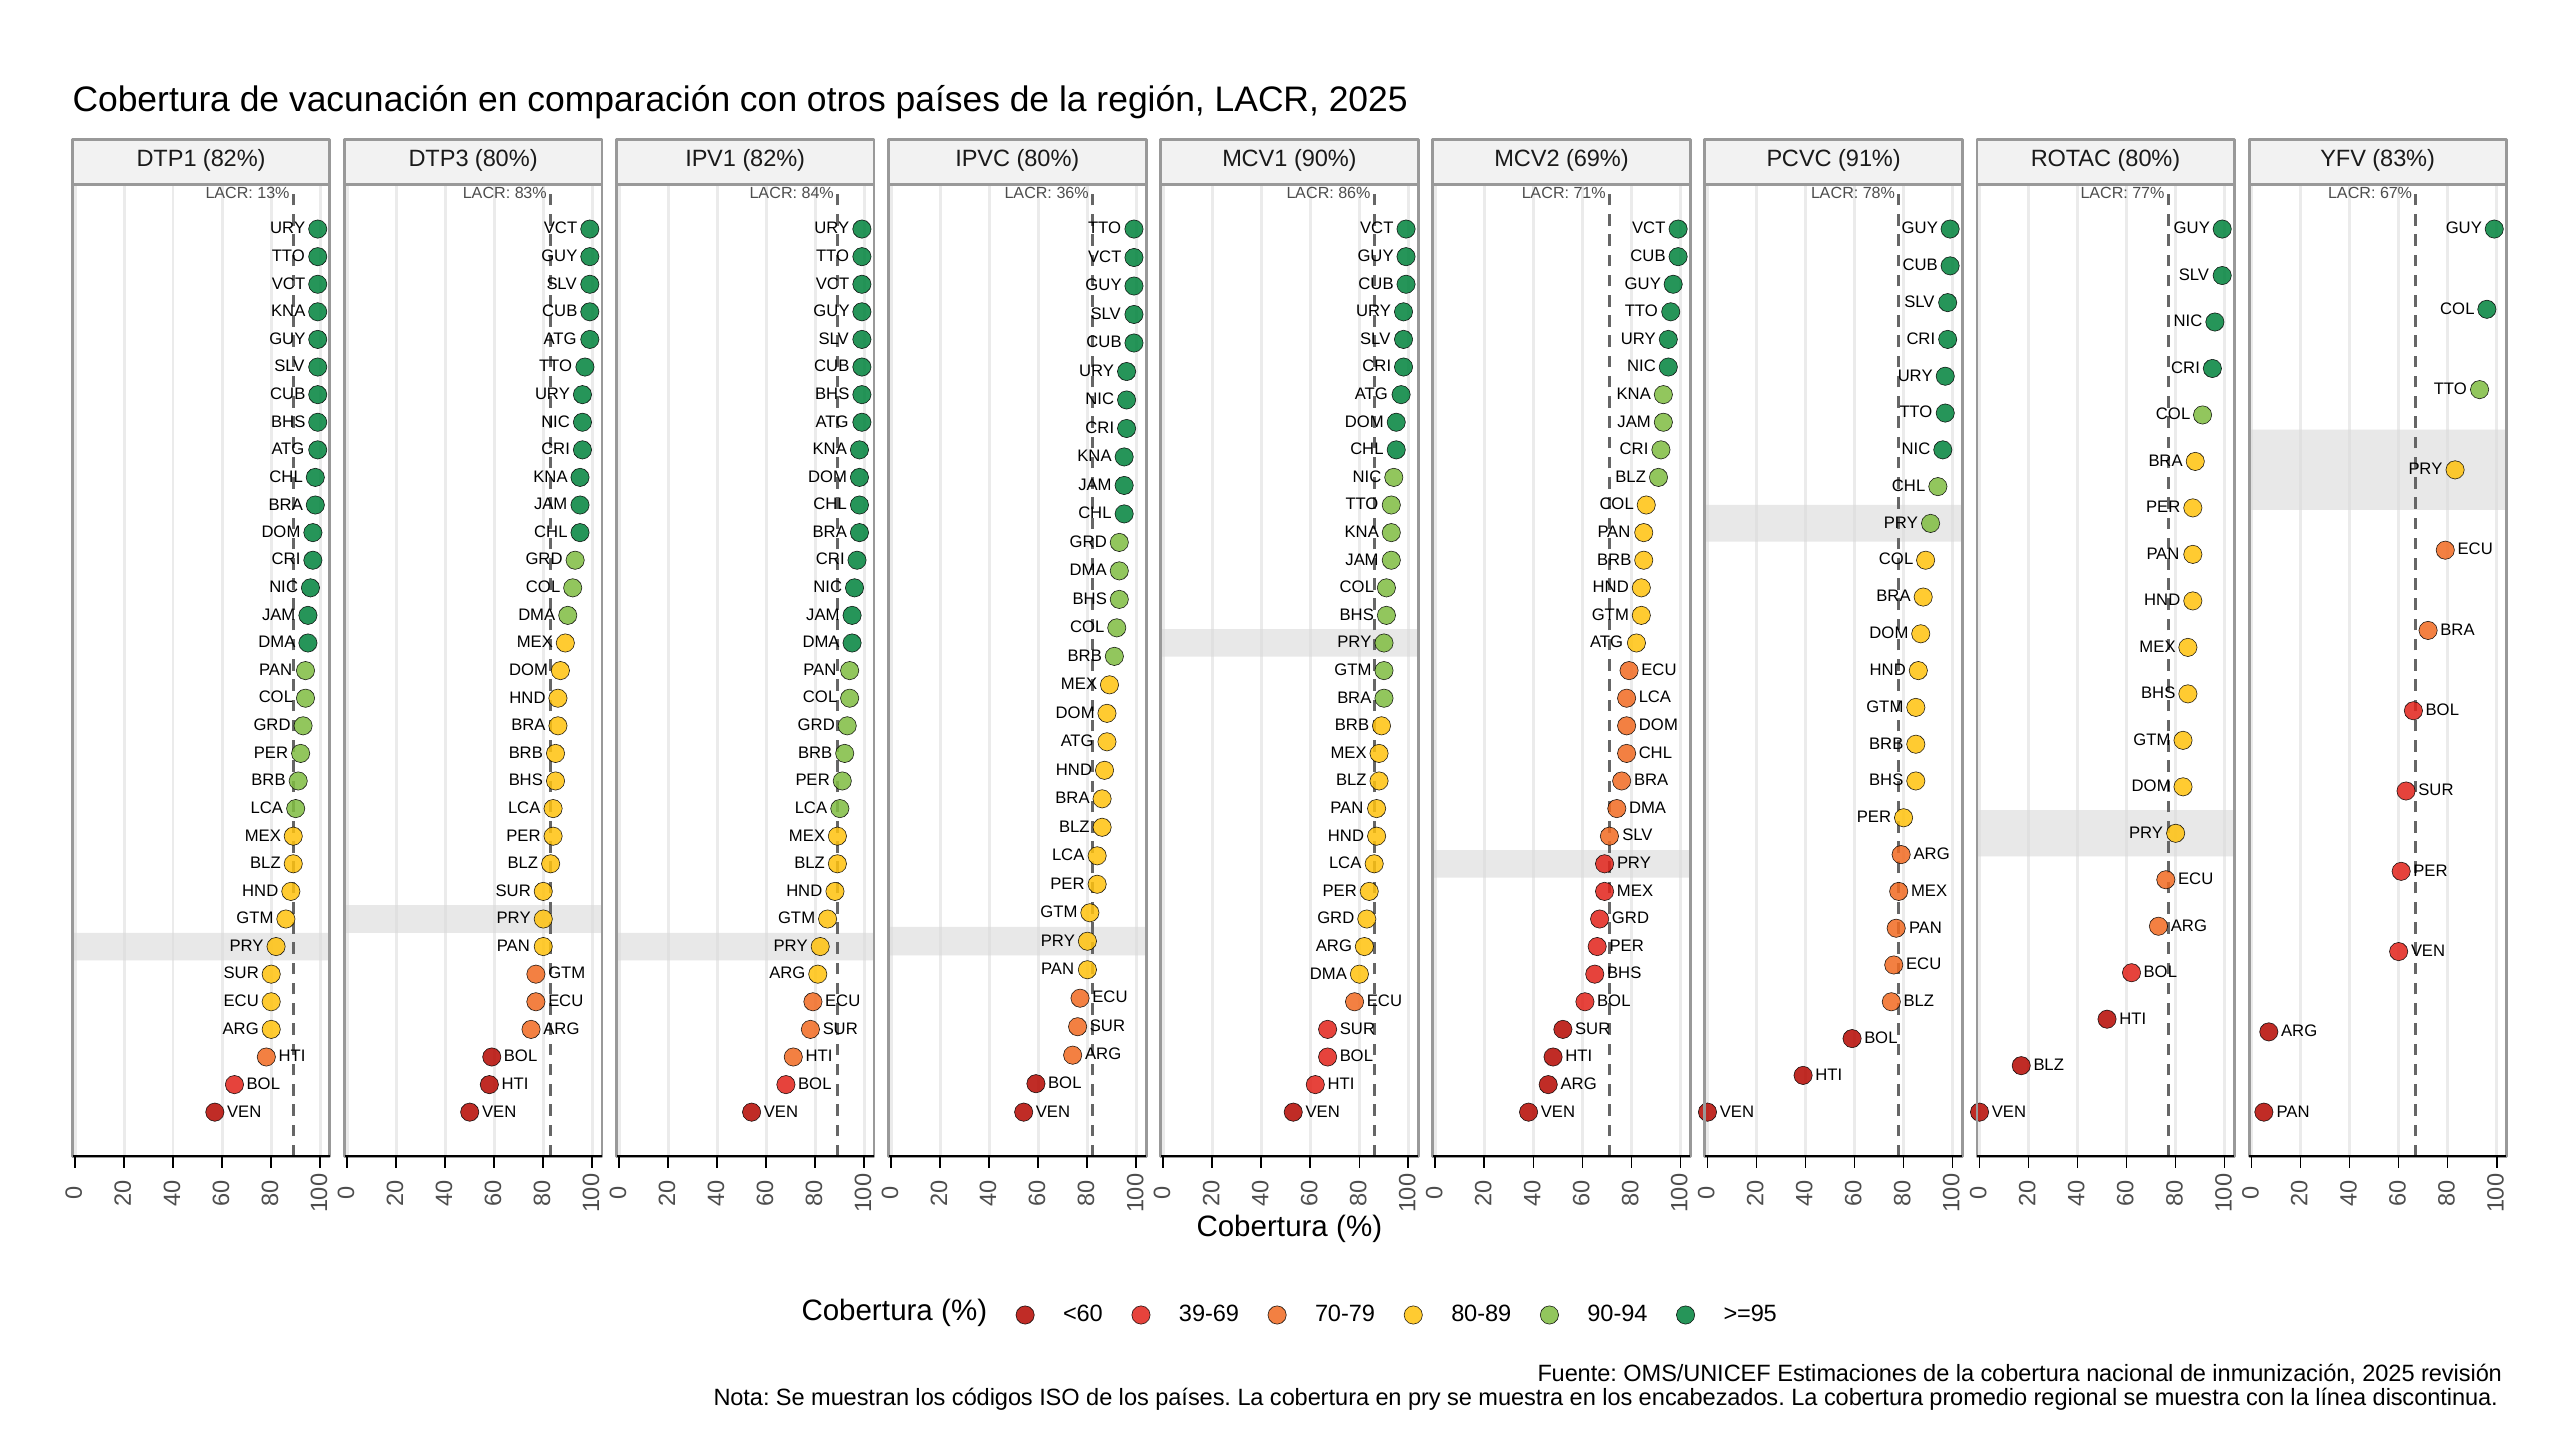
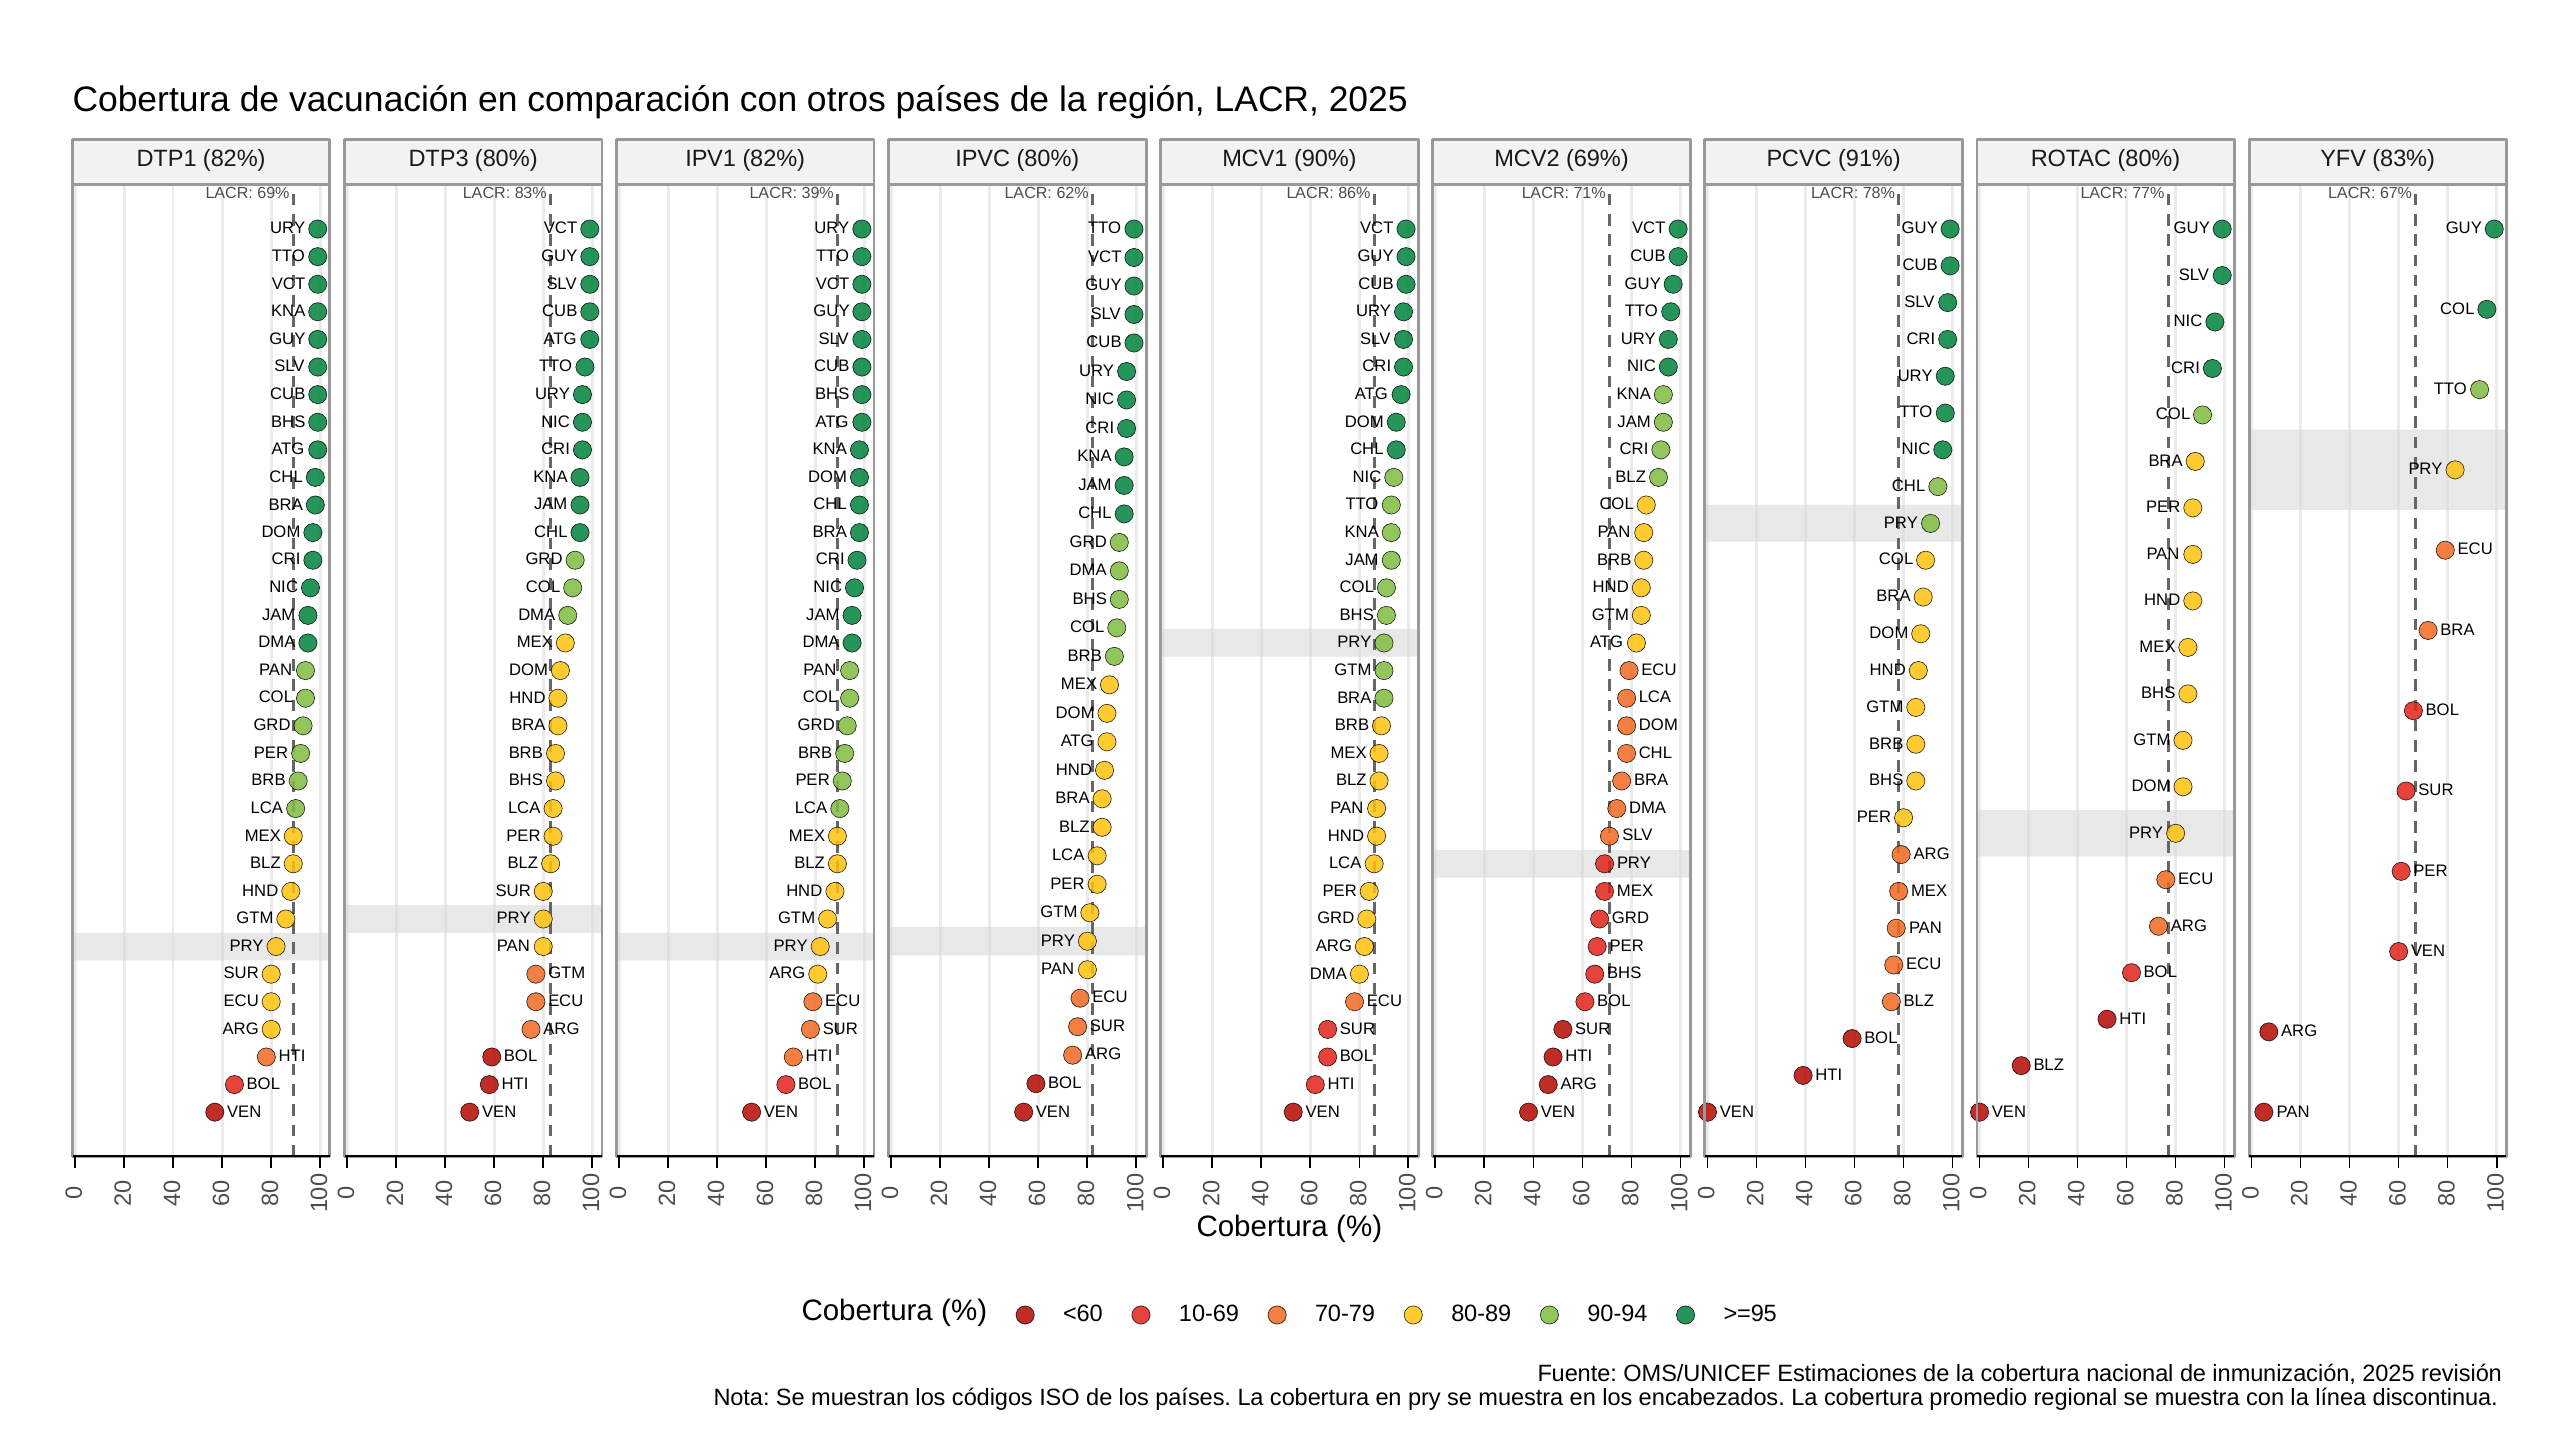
LACR 13%: 13% -> 69% (274, 193)
84%: 84% -> 39% (818, 193)
36%: 36% -> 62% (1073, 193)
39-69: 39-69 -> 10-69 (1209, 1314)
